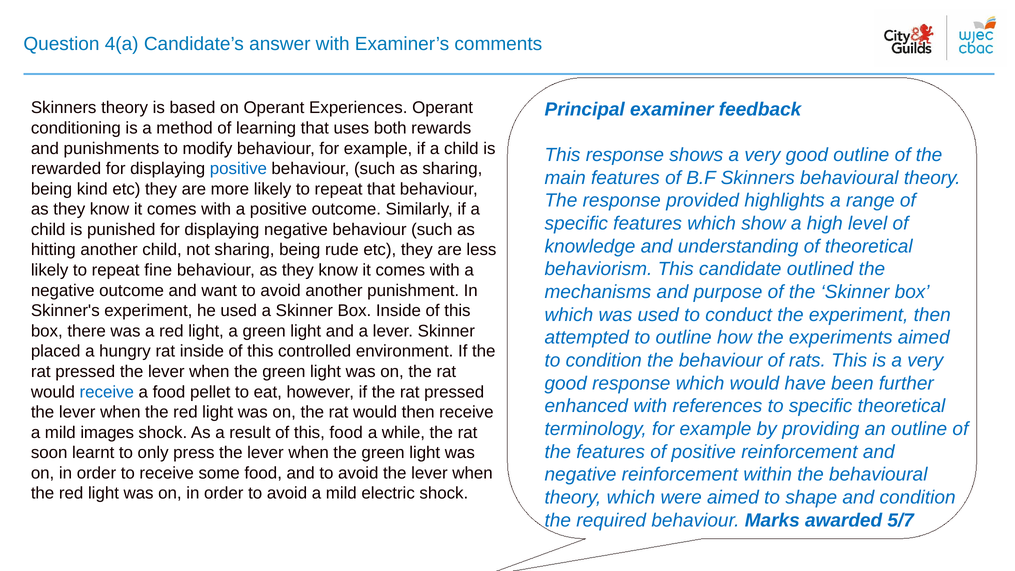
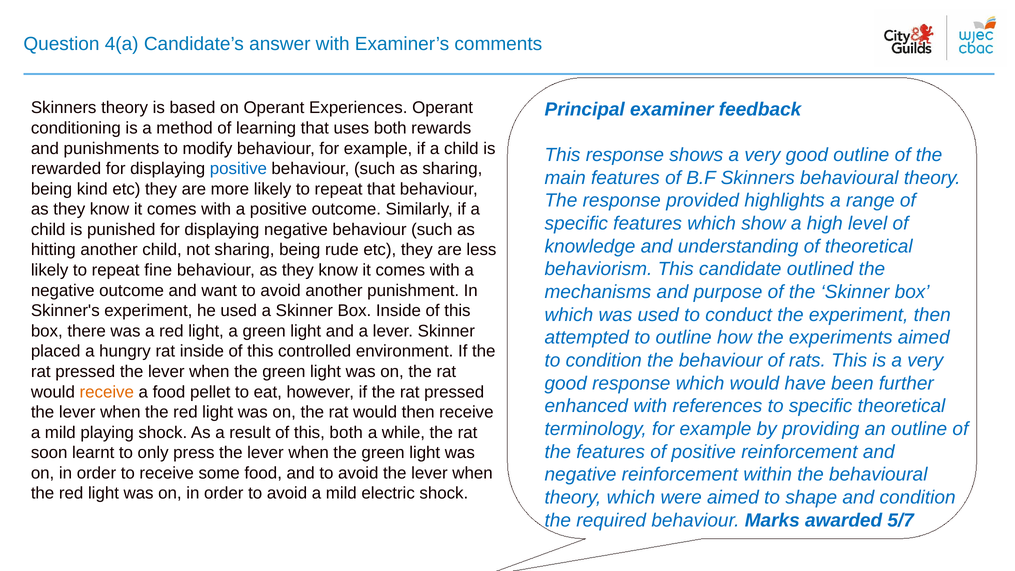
receive colour: blue -> orange (107, 392)
images: images -> playing (107, 432)
this food: food -> both (346, 432)
